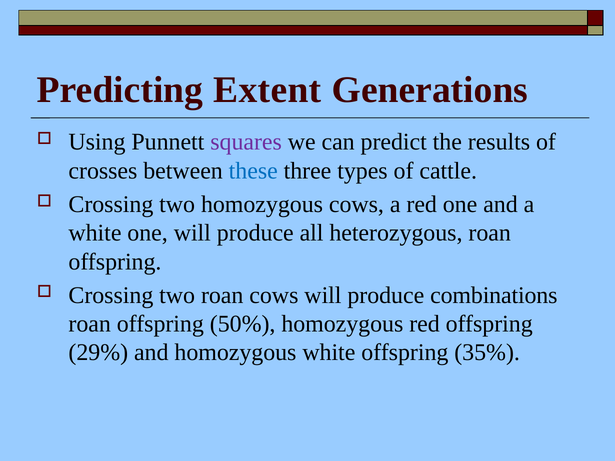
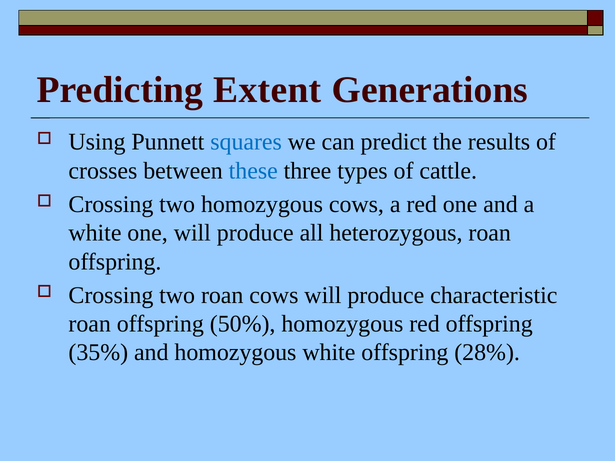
squares colour: purple -> blue (246, 142)
combinations: combinations -> characteristic (494, 295)
29%: 29% -> 35% (98, 353)
35%: 35% -> 28% (487, 353)
